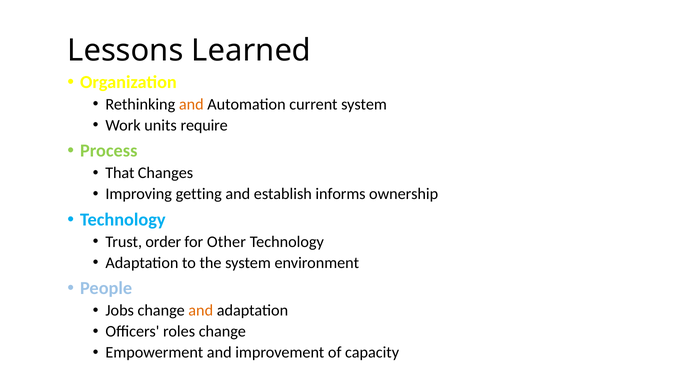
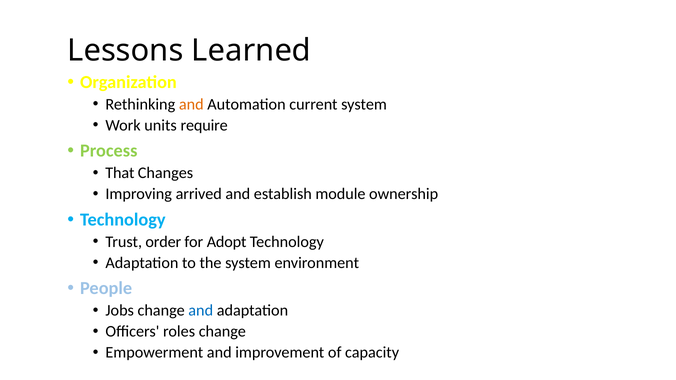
getting: getting -> arrived (199, 194)
informs: informs -> module (340, 194)
Other: Other -> Adopt (227, 242)
and colour: orange -> blue (201, 311)
